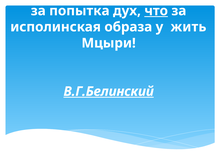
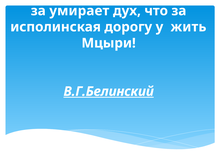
попытка: попытка -> умирает (79, 11)
что underline: present -> none (156, 11)
образа: образа -> дорогу (128, 27)
